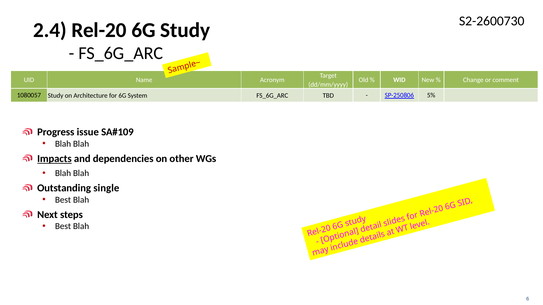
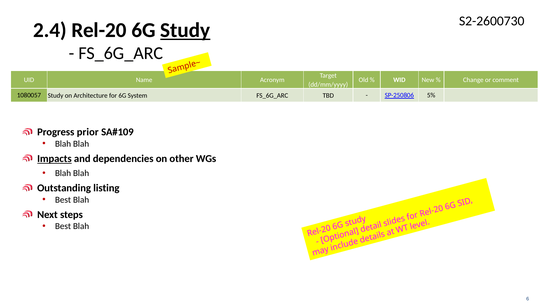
Study underline: none -> present (185, 30)
issue: issue -> prior (88, 132)
single: single -> listing (106, 188)
